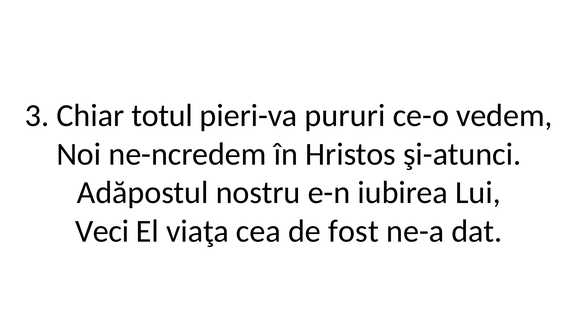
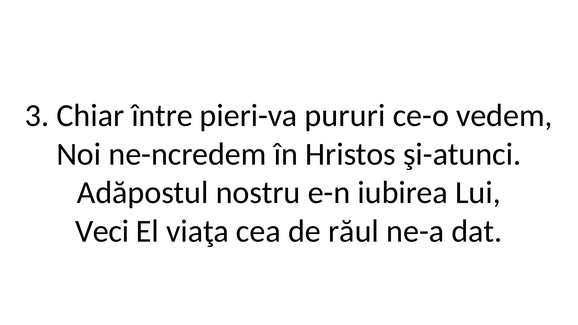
totul: totul -> între (162, 116)
fost: fost -> răul (354, 231)
